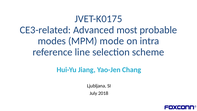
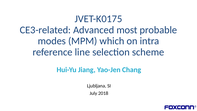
mode: mode -> which (112, 41)
